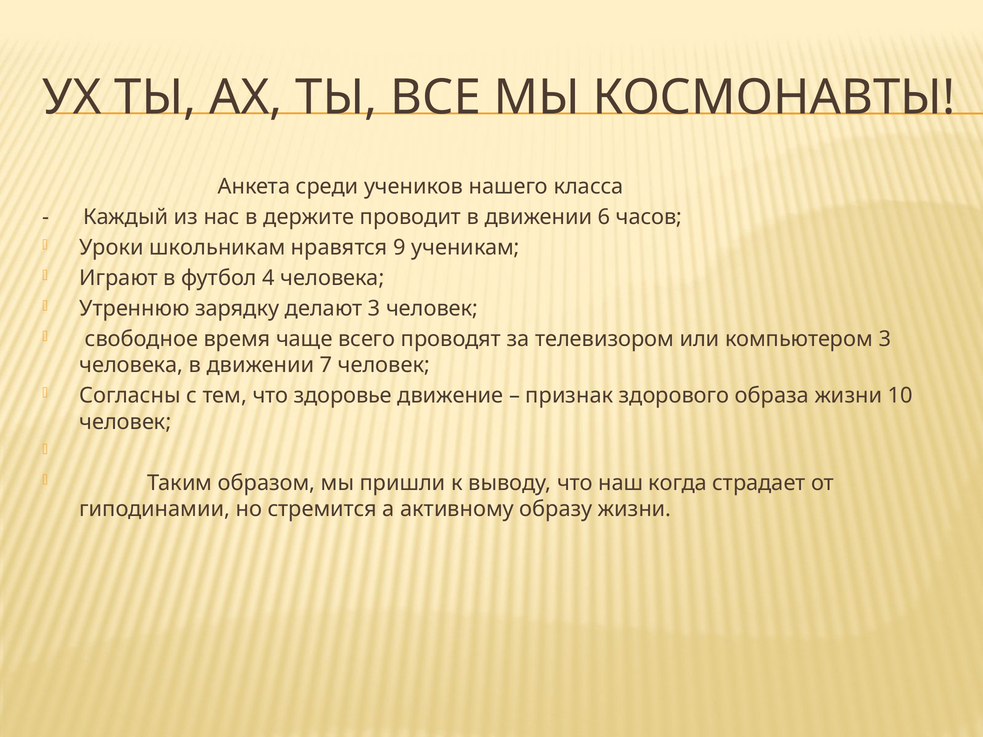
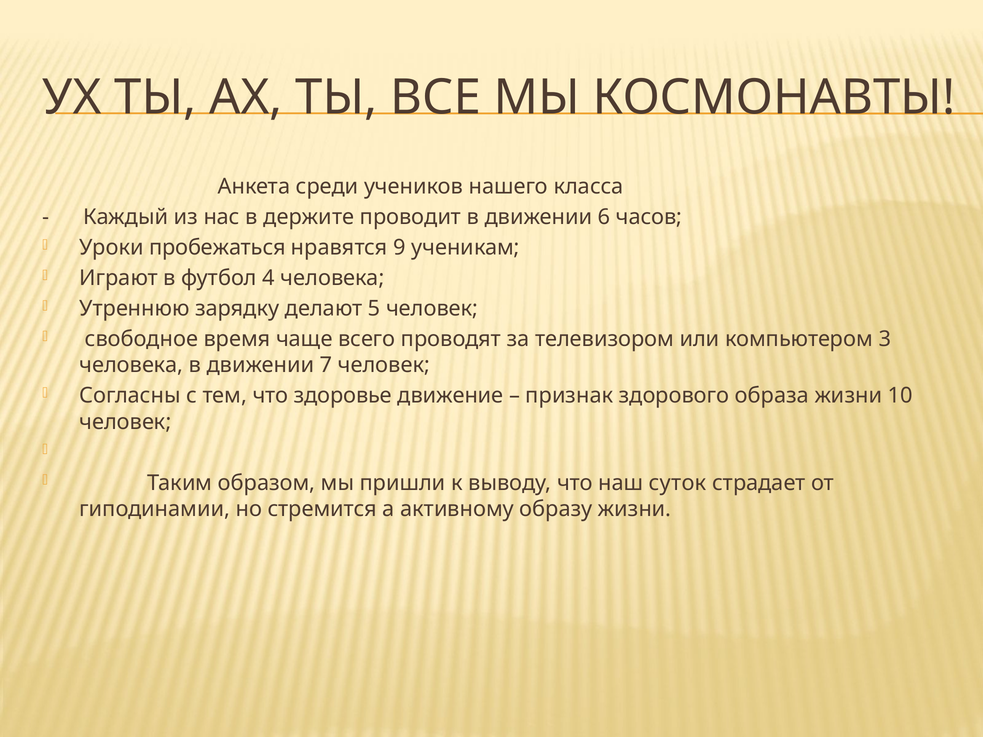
школьникам: школьникам -> пробежаться (217, 248)
делают 3: 3 -> 5 (374, 309)
когда: когда -> суток (678, 483)
